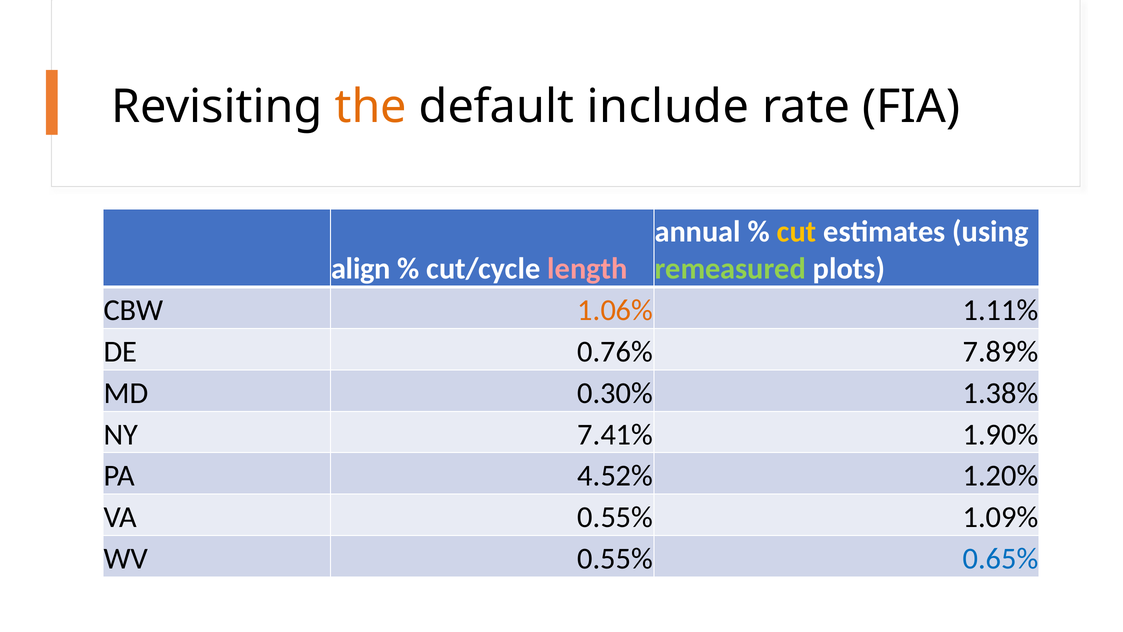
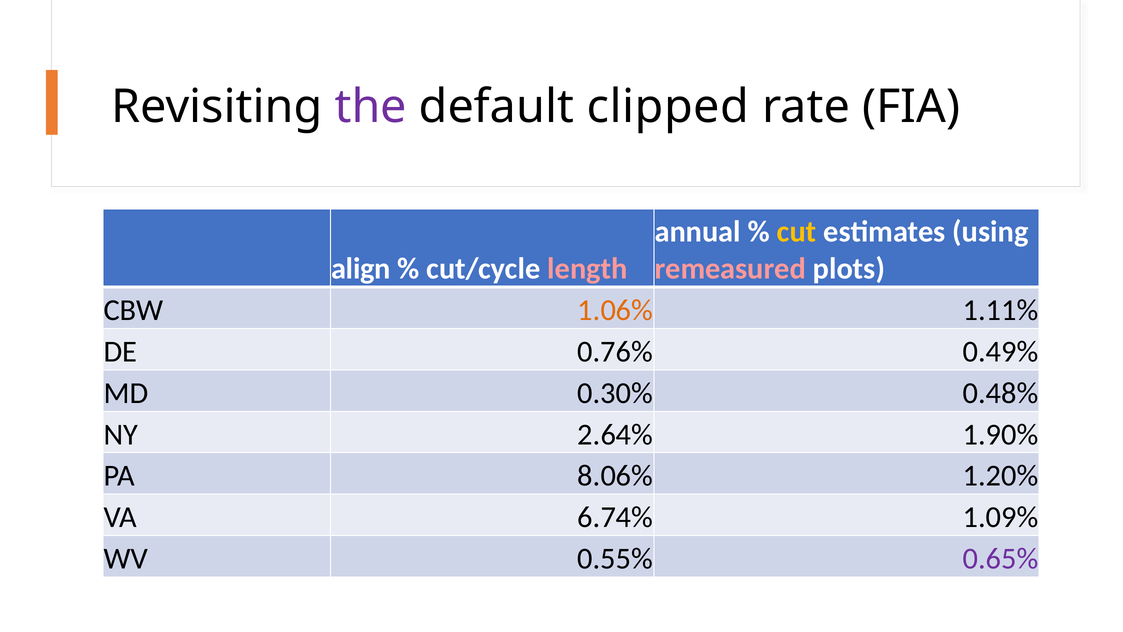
the colour: orange -> purple (371, 107)
include: include -> clipped (668, 107)
remeasured colour: light green -> pink (730, 269)
7.89%: 7.89% -> 0.49% (1001, 351)
1.38%: 1.38% -> 0.48% (1001, 393)
7.41%: 7.41% -> 2.64% (615, 434)
4.52%: 4.52% -> 8.06% (615, 476)
VA 0.55%: 0.55% -> 6.74% (615, 517)
0.65% colour: blue -> purple (1001, 559)
